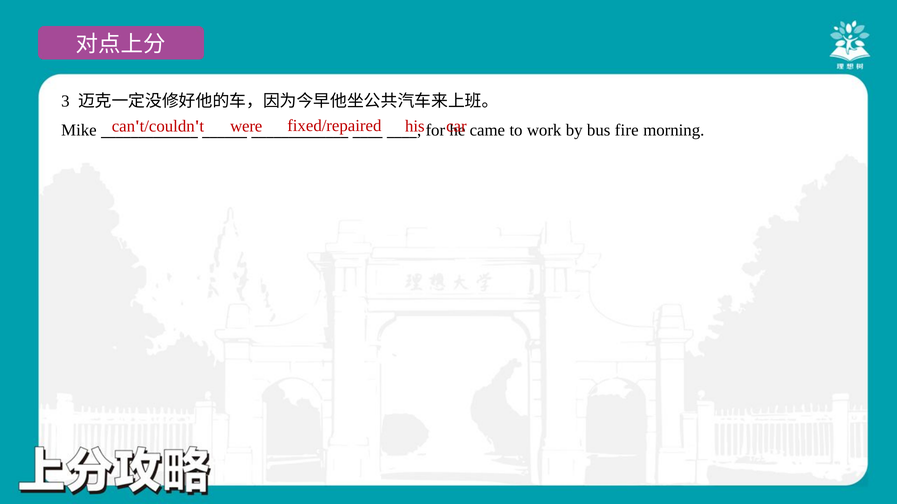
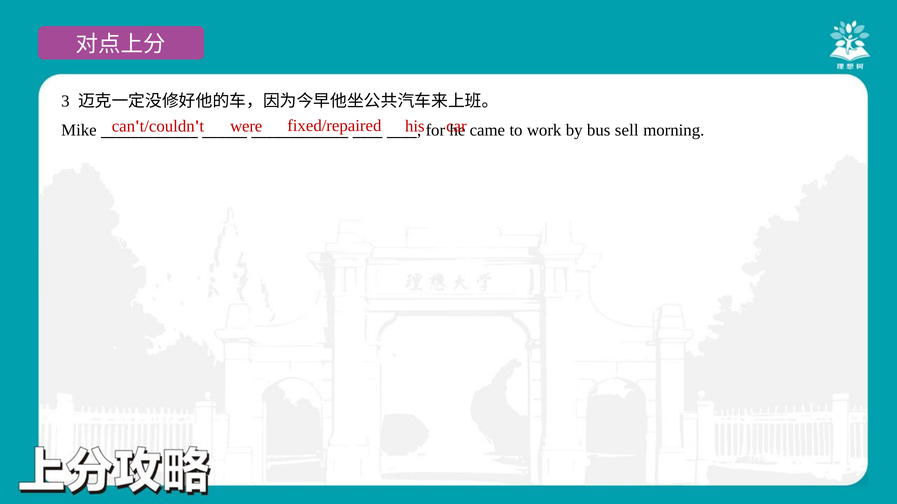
fire: fire -> sell (627, 130)
